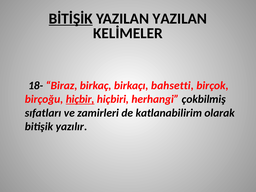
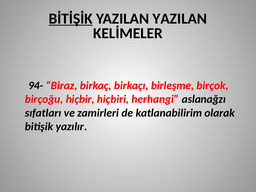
18-: 18- -> 94- (36, 86)
bahsetti: bahsetti -> birleşme (173, 86)
hiçbir underline: present -> none (80, 99)
çokbilmiş: çokbilmiş -> aslanağzı (204, 99)
